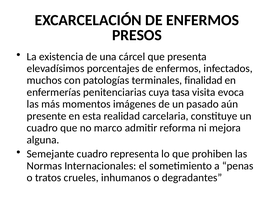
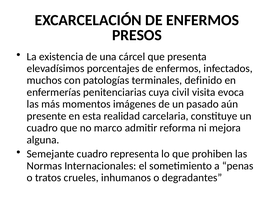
finalidad: finalidad -> definido (203, 81)
tasa: tasa -> civil (181, 92)
